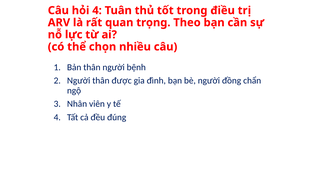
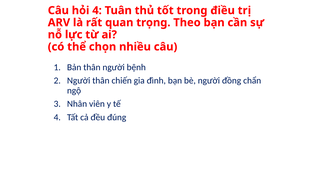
được: được -> chiến (122, 81)
